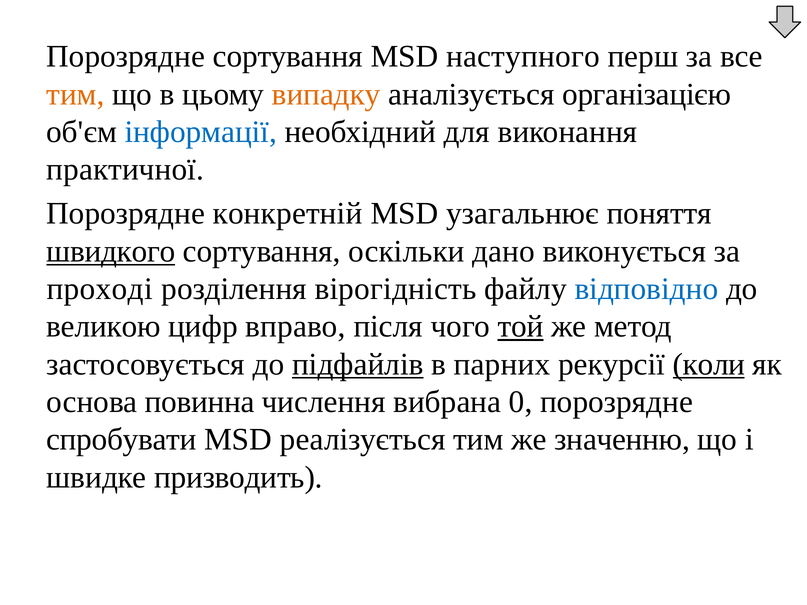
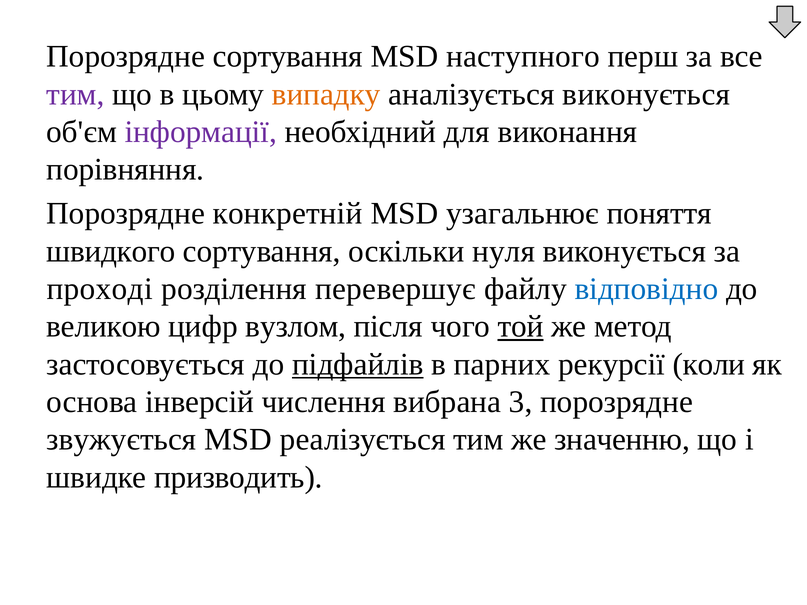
тим colour: orange -> purple (75, 94)
аналізується організацією: організацією -> виконується (646, 94)
інформації colour: blue -> purple (201, 132)
практичної: практичної -> порівняння (125, 170)
швидкого underline: present -> none (111, 251)
дано: дано -> нуля (504, 251)
вірогідність: вірогідність -> перевершує (395, 289)
вправо: вправо -> вузлом (296, 327)
коли underline: present -> none (709, 364)
повинна: повинна -> інверсій (200, 402)
0: 0 -> 3 (521, 402)
спробувати: спробувати -> звужується (121, 440)
